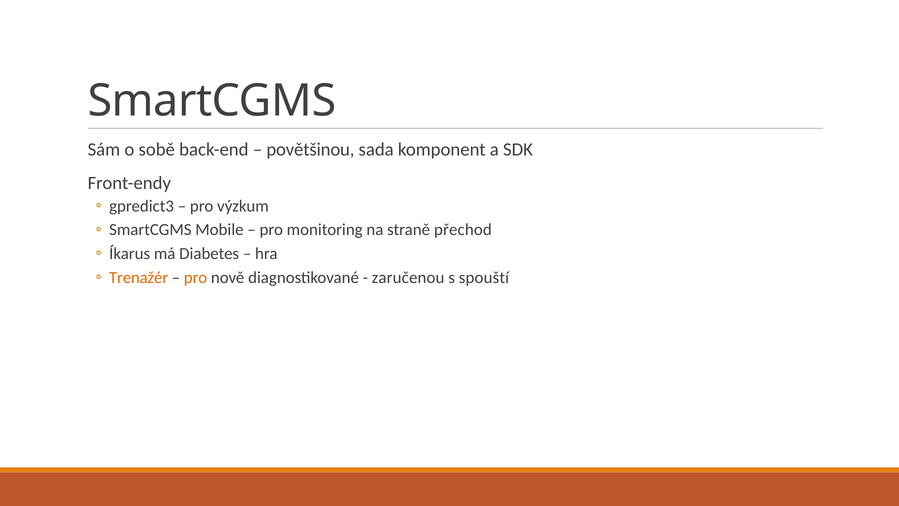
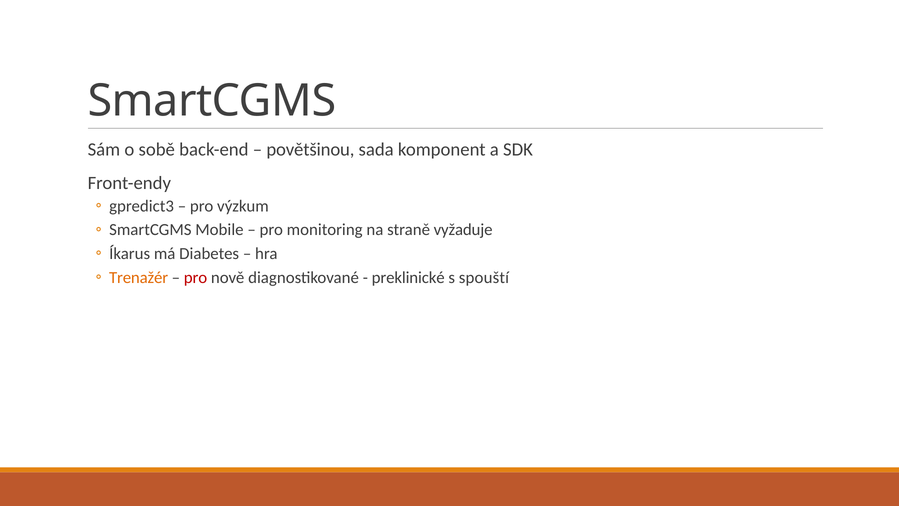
přechod: přechod -> vyžaduje (463, 230)
pro colour: orange -> red (195, 277)
zaručenou: zaručenou -> preklinické (408, 277)
